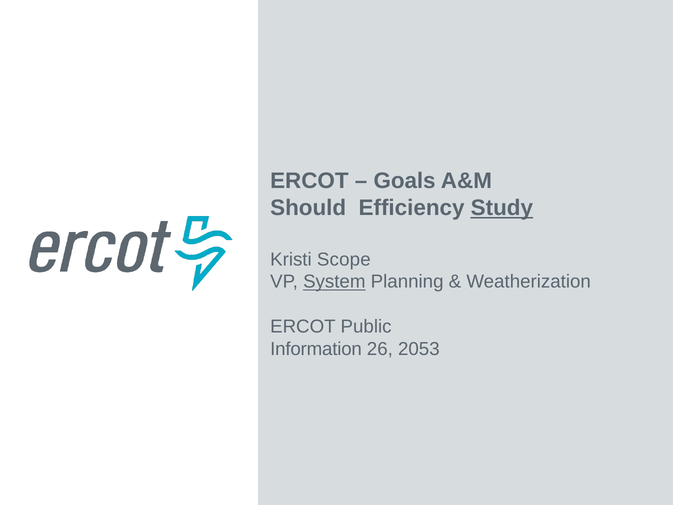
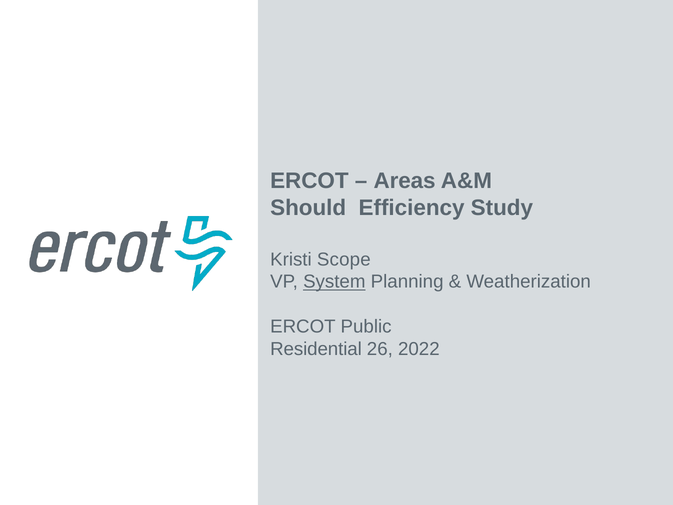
Goals: Goals -> Areas (405, 181)
Study underline: present -> none (502, 208)
Information: Information -> Residential (316, 349)
2053: 2053 -> 2022 (419, 349)
